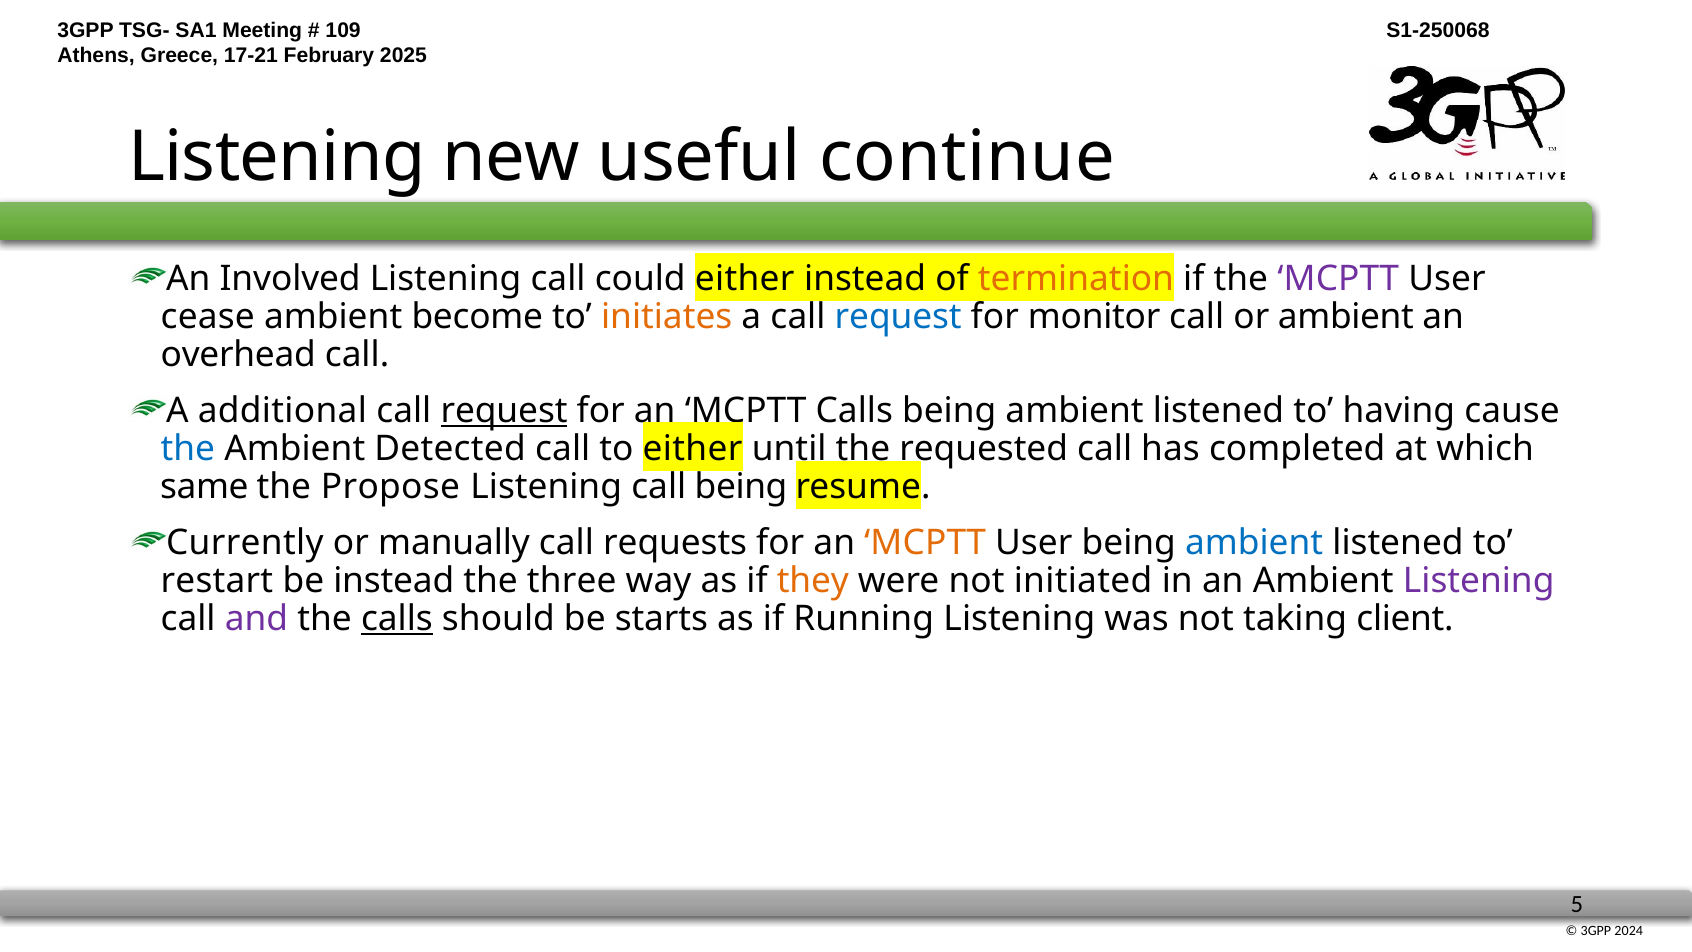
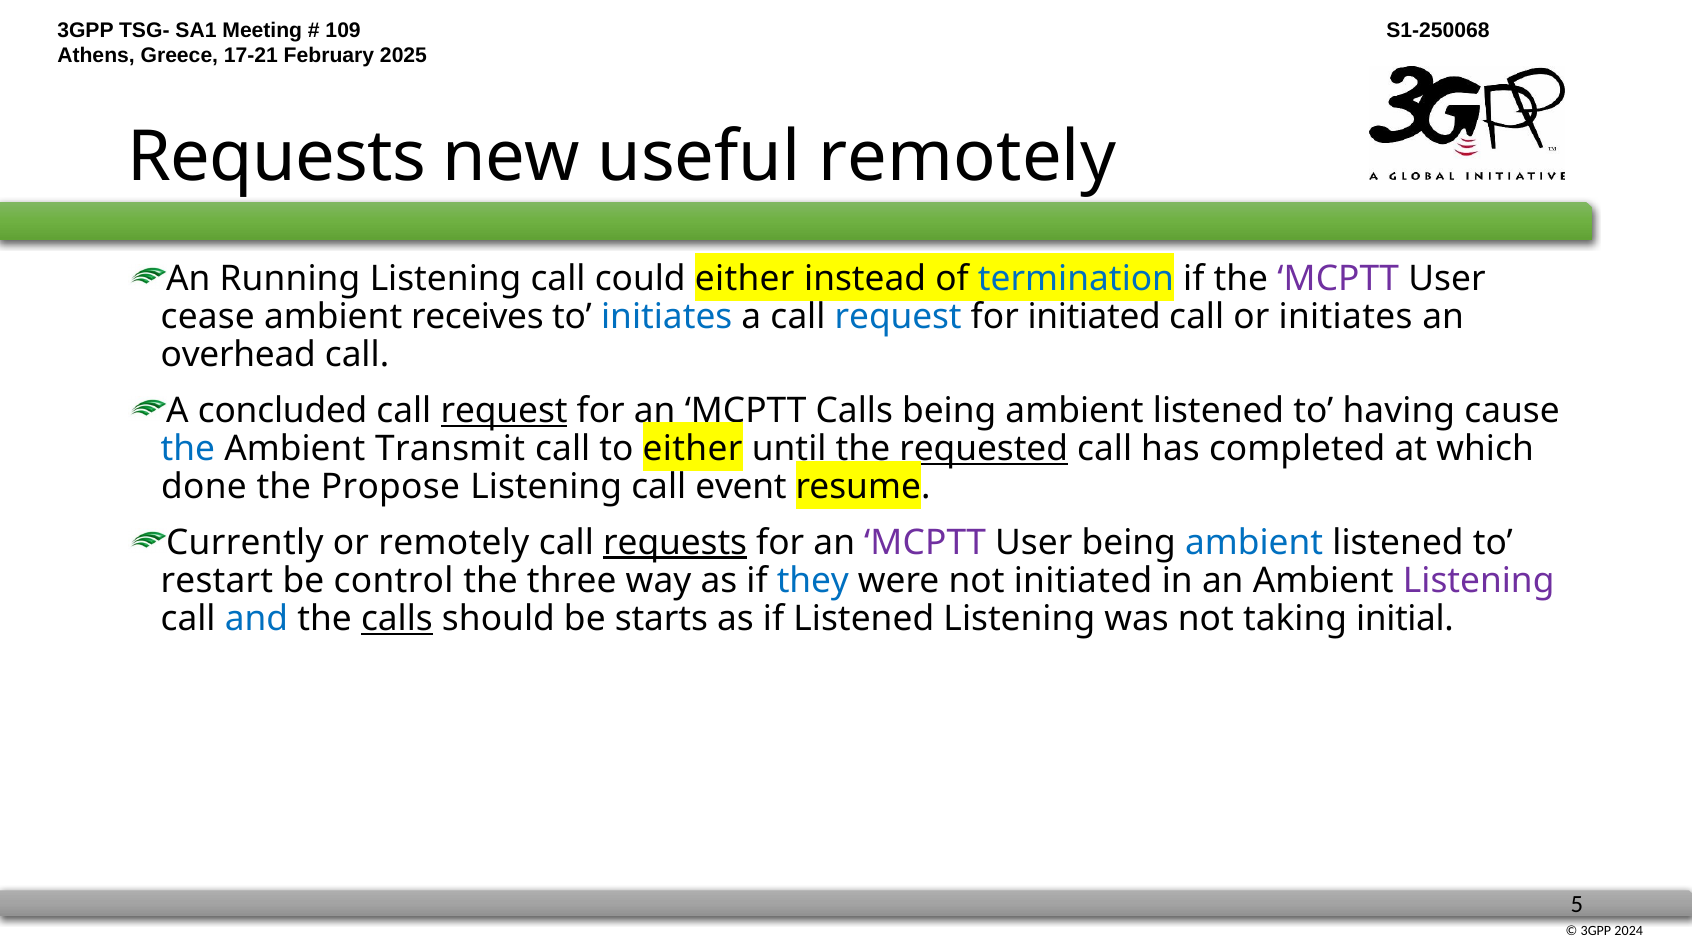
Listening: Listening -> Requests (277, 157)
useful continue: continue -> remotely (967, 157)
Involved: Involved -> Running (290, 279)
termination colour: orange -> blue (1076, 279)
become: become -> receives (477, 317)
initiates colour: orange -> blue (667, 317)
for monitor: monitor -> initiated (1094, 317)
or ambient: ambient -> initiates (1346, 317)
additional: additional -> concluded (283, 410)
Detected: Detected -> Transmit (450, 448)
requested underline: none -> present (984, 448)
same: same -> done (204, 487)
call being: being -> event (741, 487)
or manually: manually -> remotely (454, 542)
requests underline: none -> present (675, 542)
MCPTT colour: orange -> purple (925, 542)
be instead: instead -> control (394, 580)
they colour: orange -> blue (813, 580)
and colour: purple -> blue (256, 618)
if Running: Running -> Listened (864, 618)
client: client -> initial (1405, 618)
